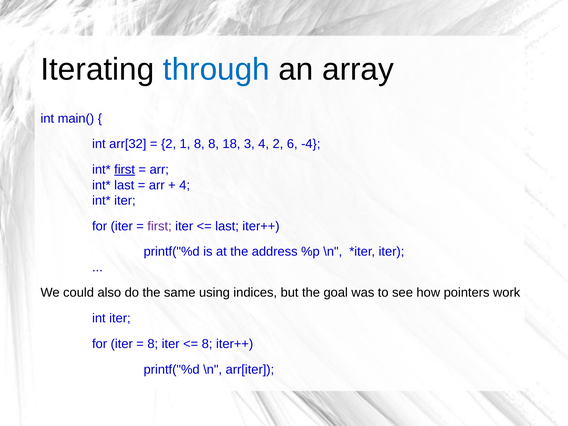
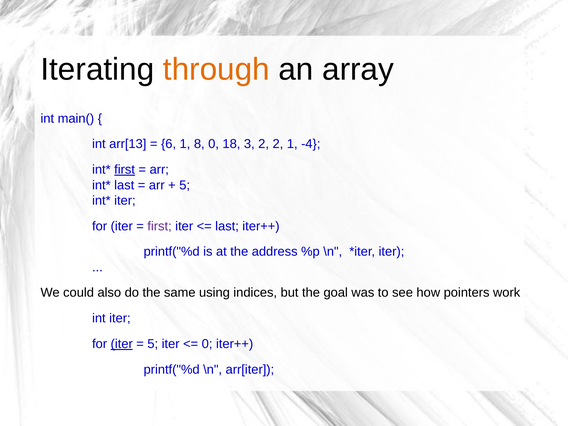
through colour: blue -> orange (216, 70)
arr[32: arr[32 -> arr[13 (128, 144)
2: 2 -> 6 (169, 144)
8 8: 8 -> 0 (214, 144)
3 4: 4 -> 2 (264, 144)
2 6: 6 -> 1 (292, 144)
4: 4 -> 5 (185, 185)
iter underline: none -> present (122, 344)
8: 8 -> 5 (153, 344)
8: 8 -> 0 (207, 344)
